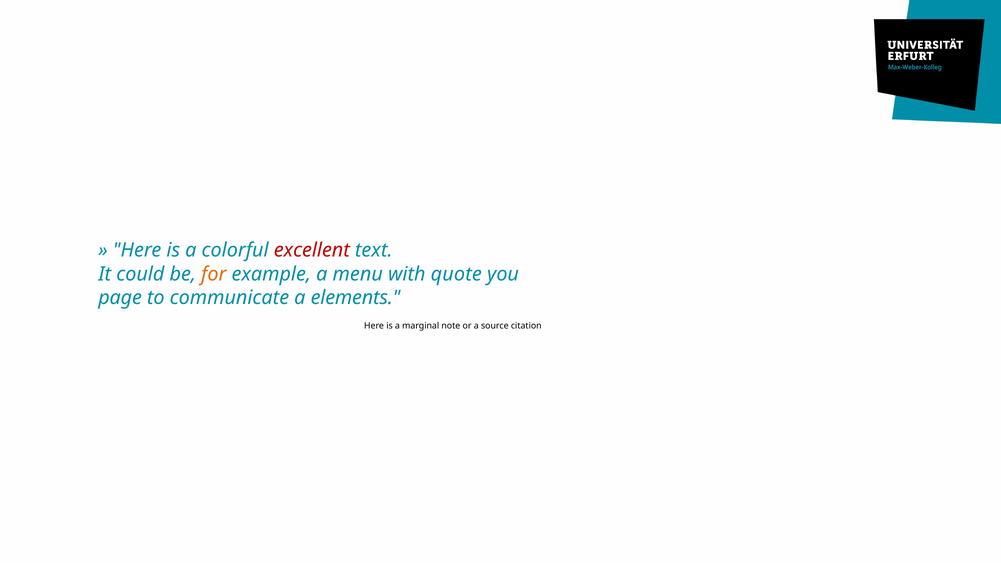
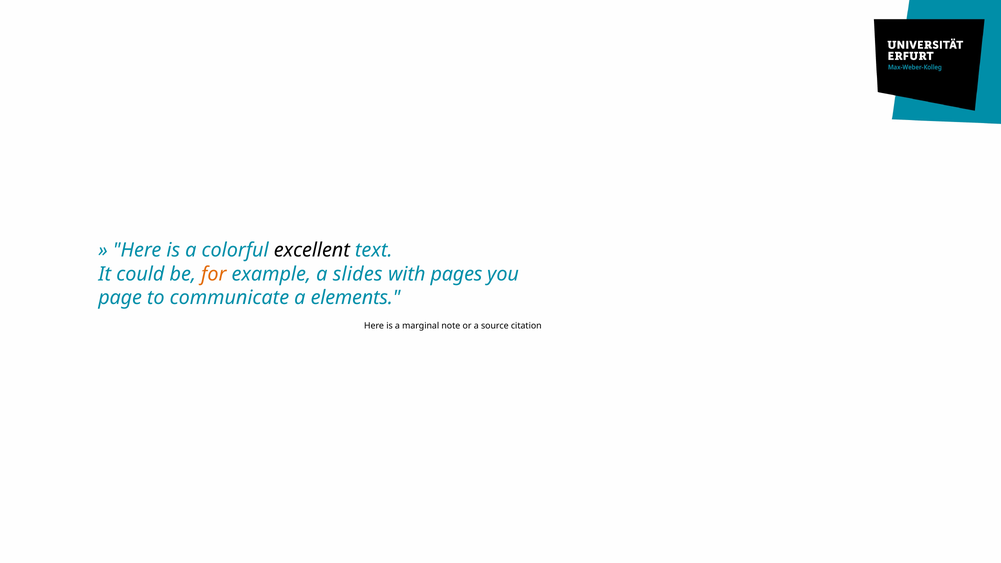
excellent colour: red -> black (312, 250)
menu: menu -> slides (358, 274)
quote: quote -> pages (456, 274)
